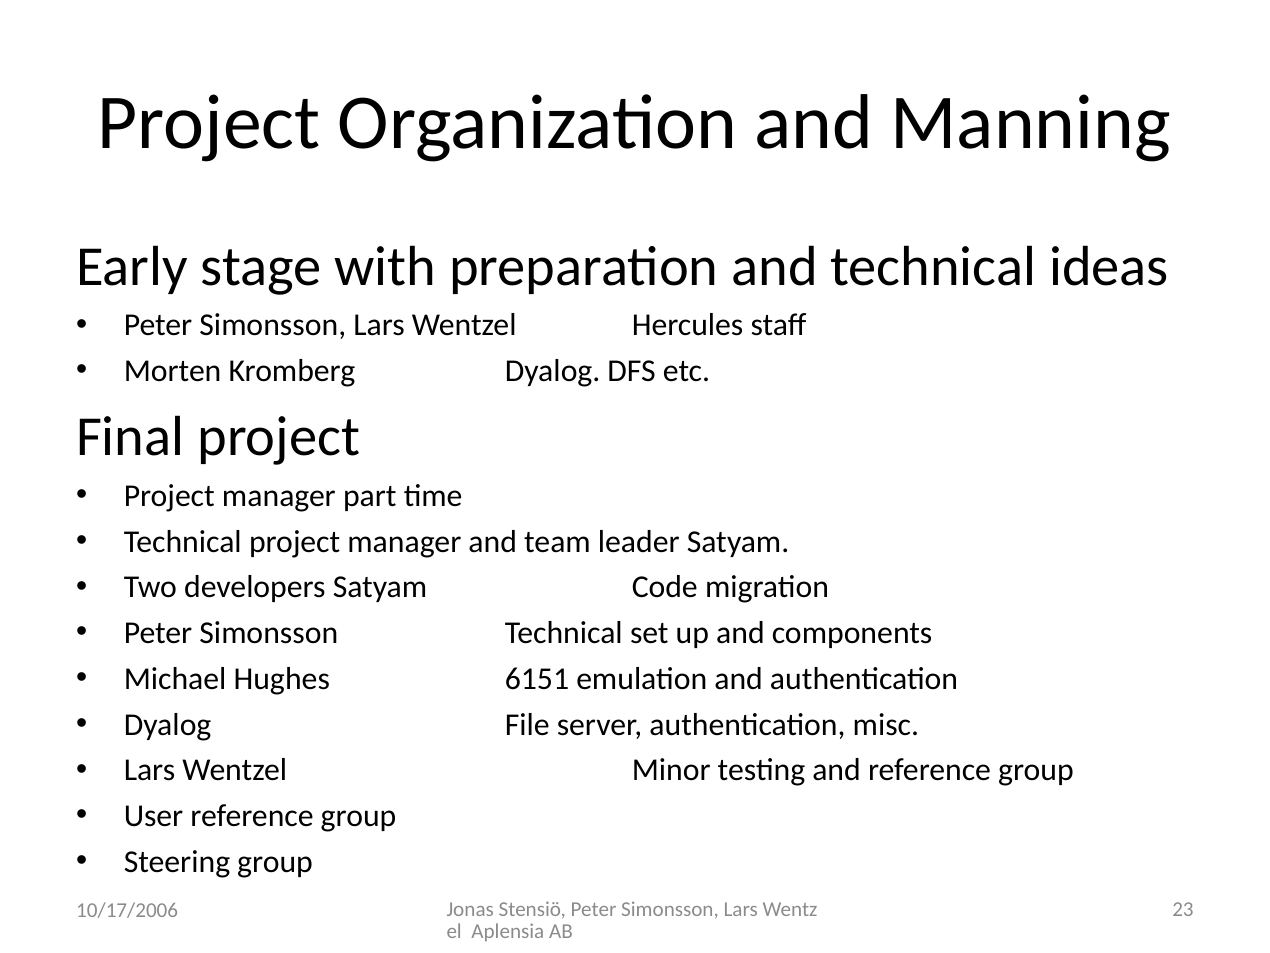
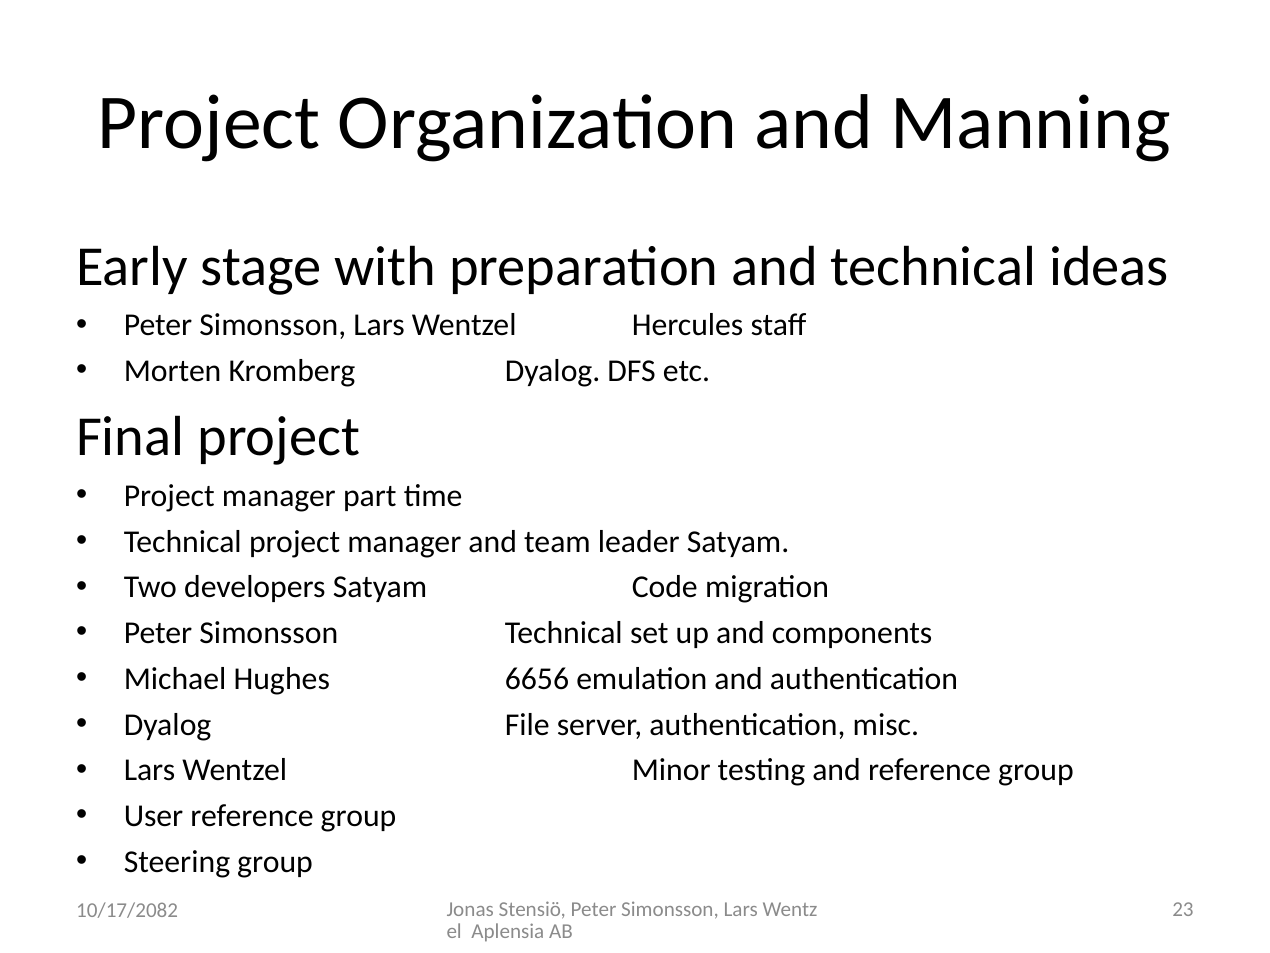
6151: 6151 -> 6656 (537, 678)
10/17/2006: 10/17/2006 -> 10/17/2082 (127, 910)
